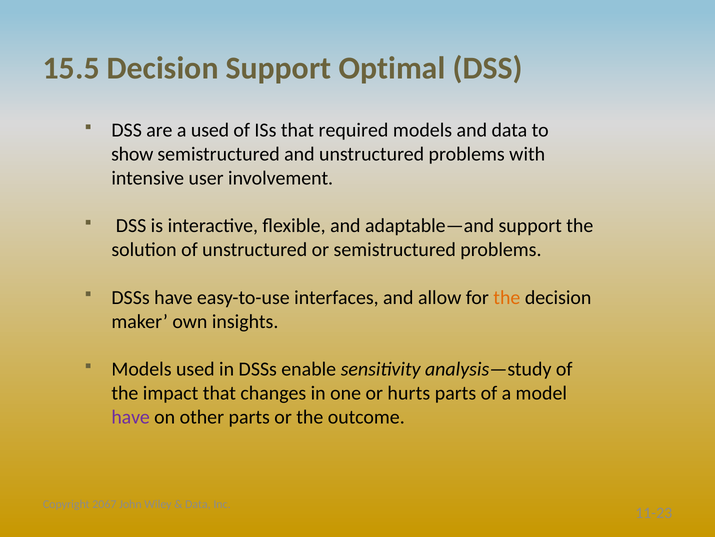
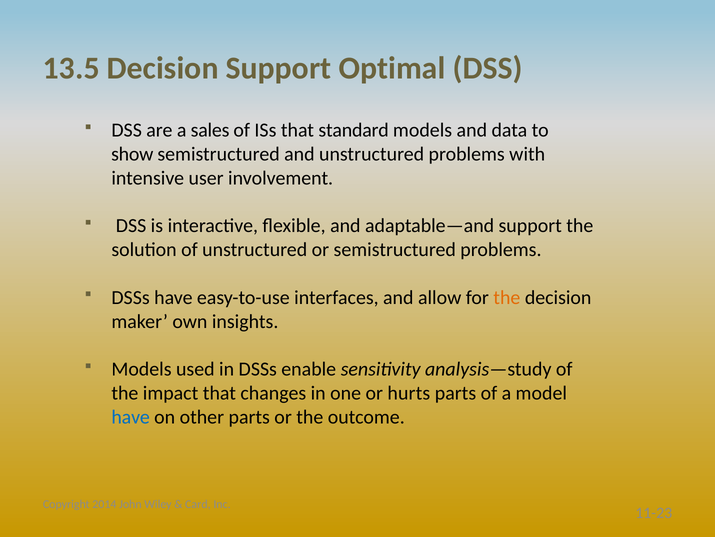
15.5: 15.5 -> 13.5 (71, 68)
a used: used -> sales (210, 130)
required: required -> standard (354, 130)
have colour: purple -> blue (131, 417)
2067: 2067 -> 2014 (104, 504)
Data: Data -> Card (198, 504)
